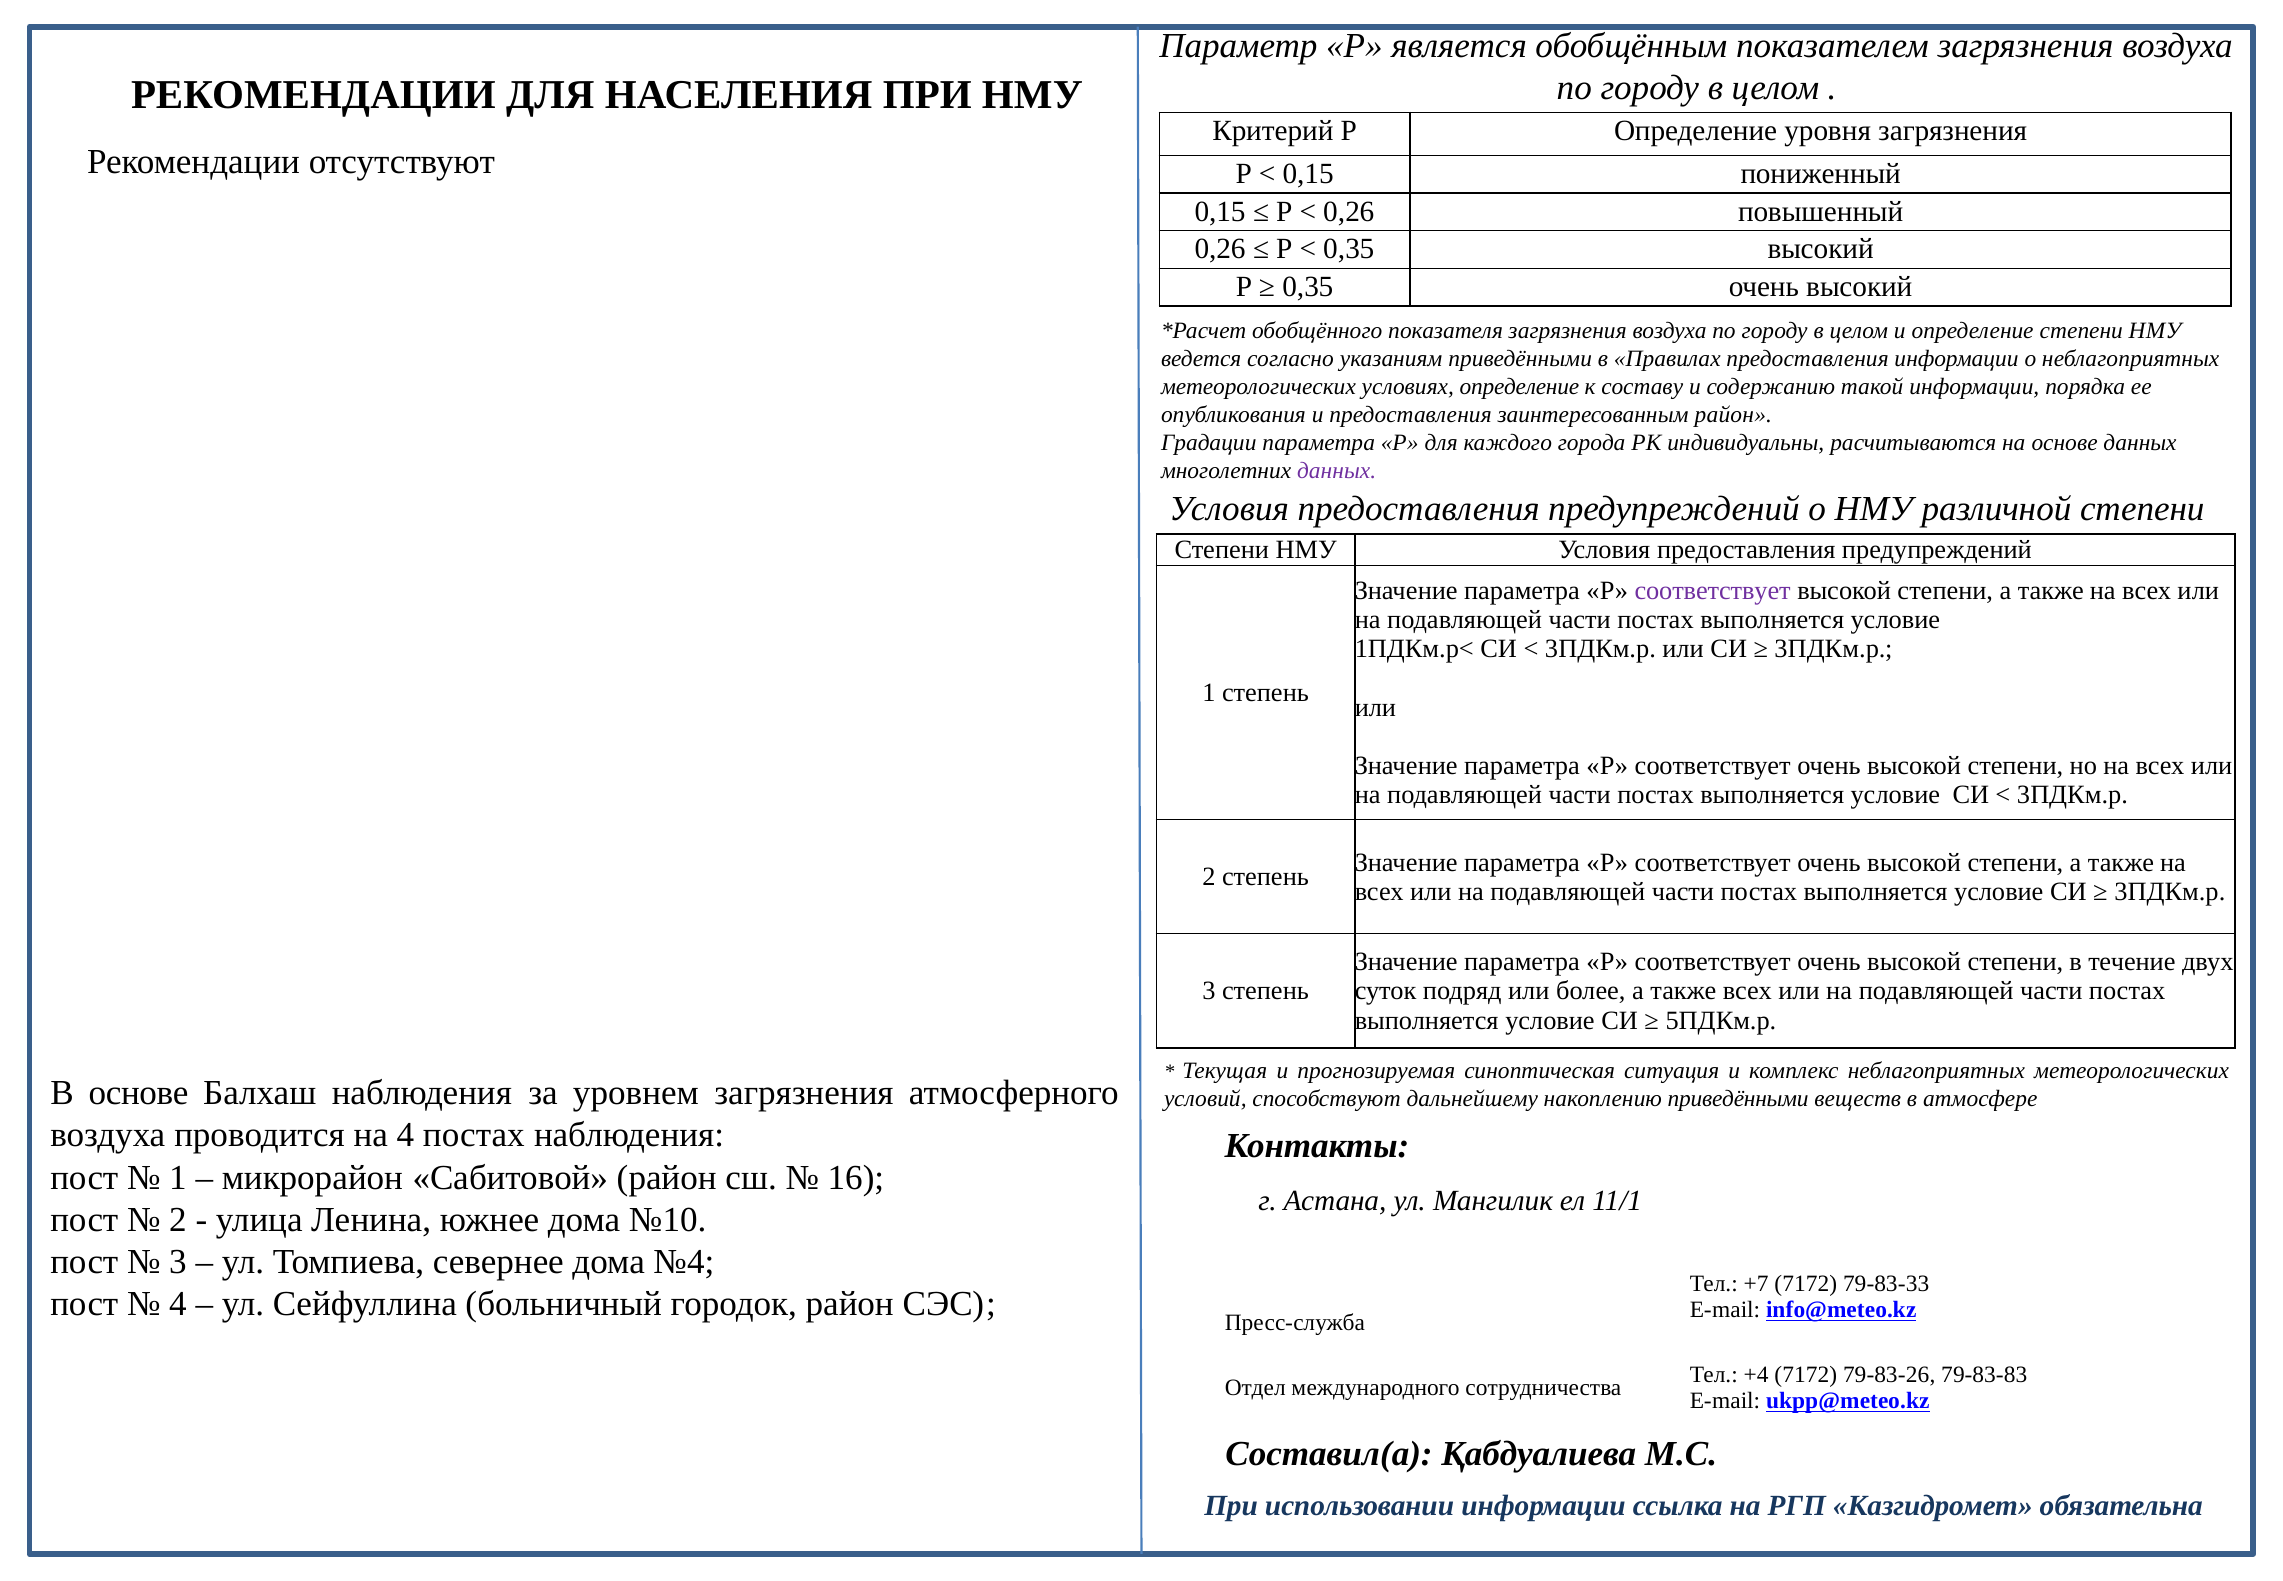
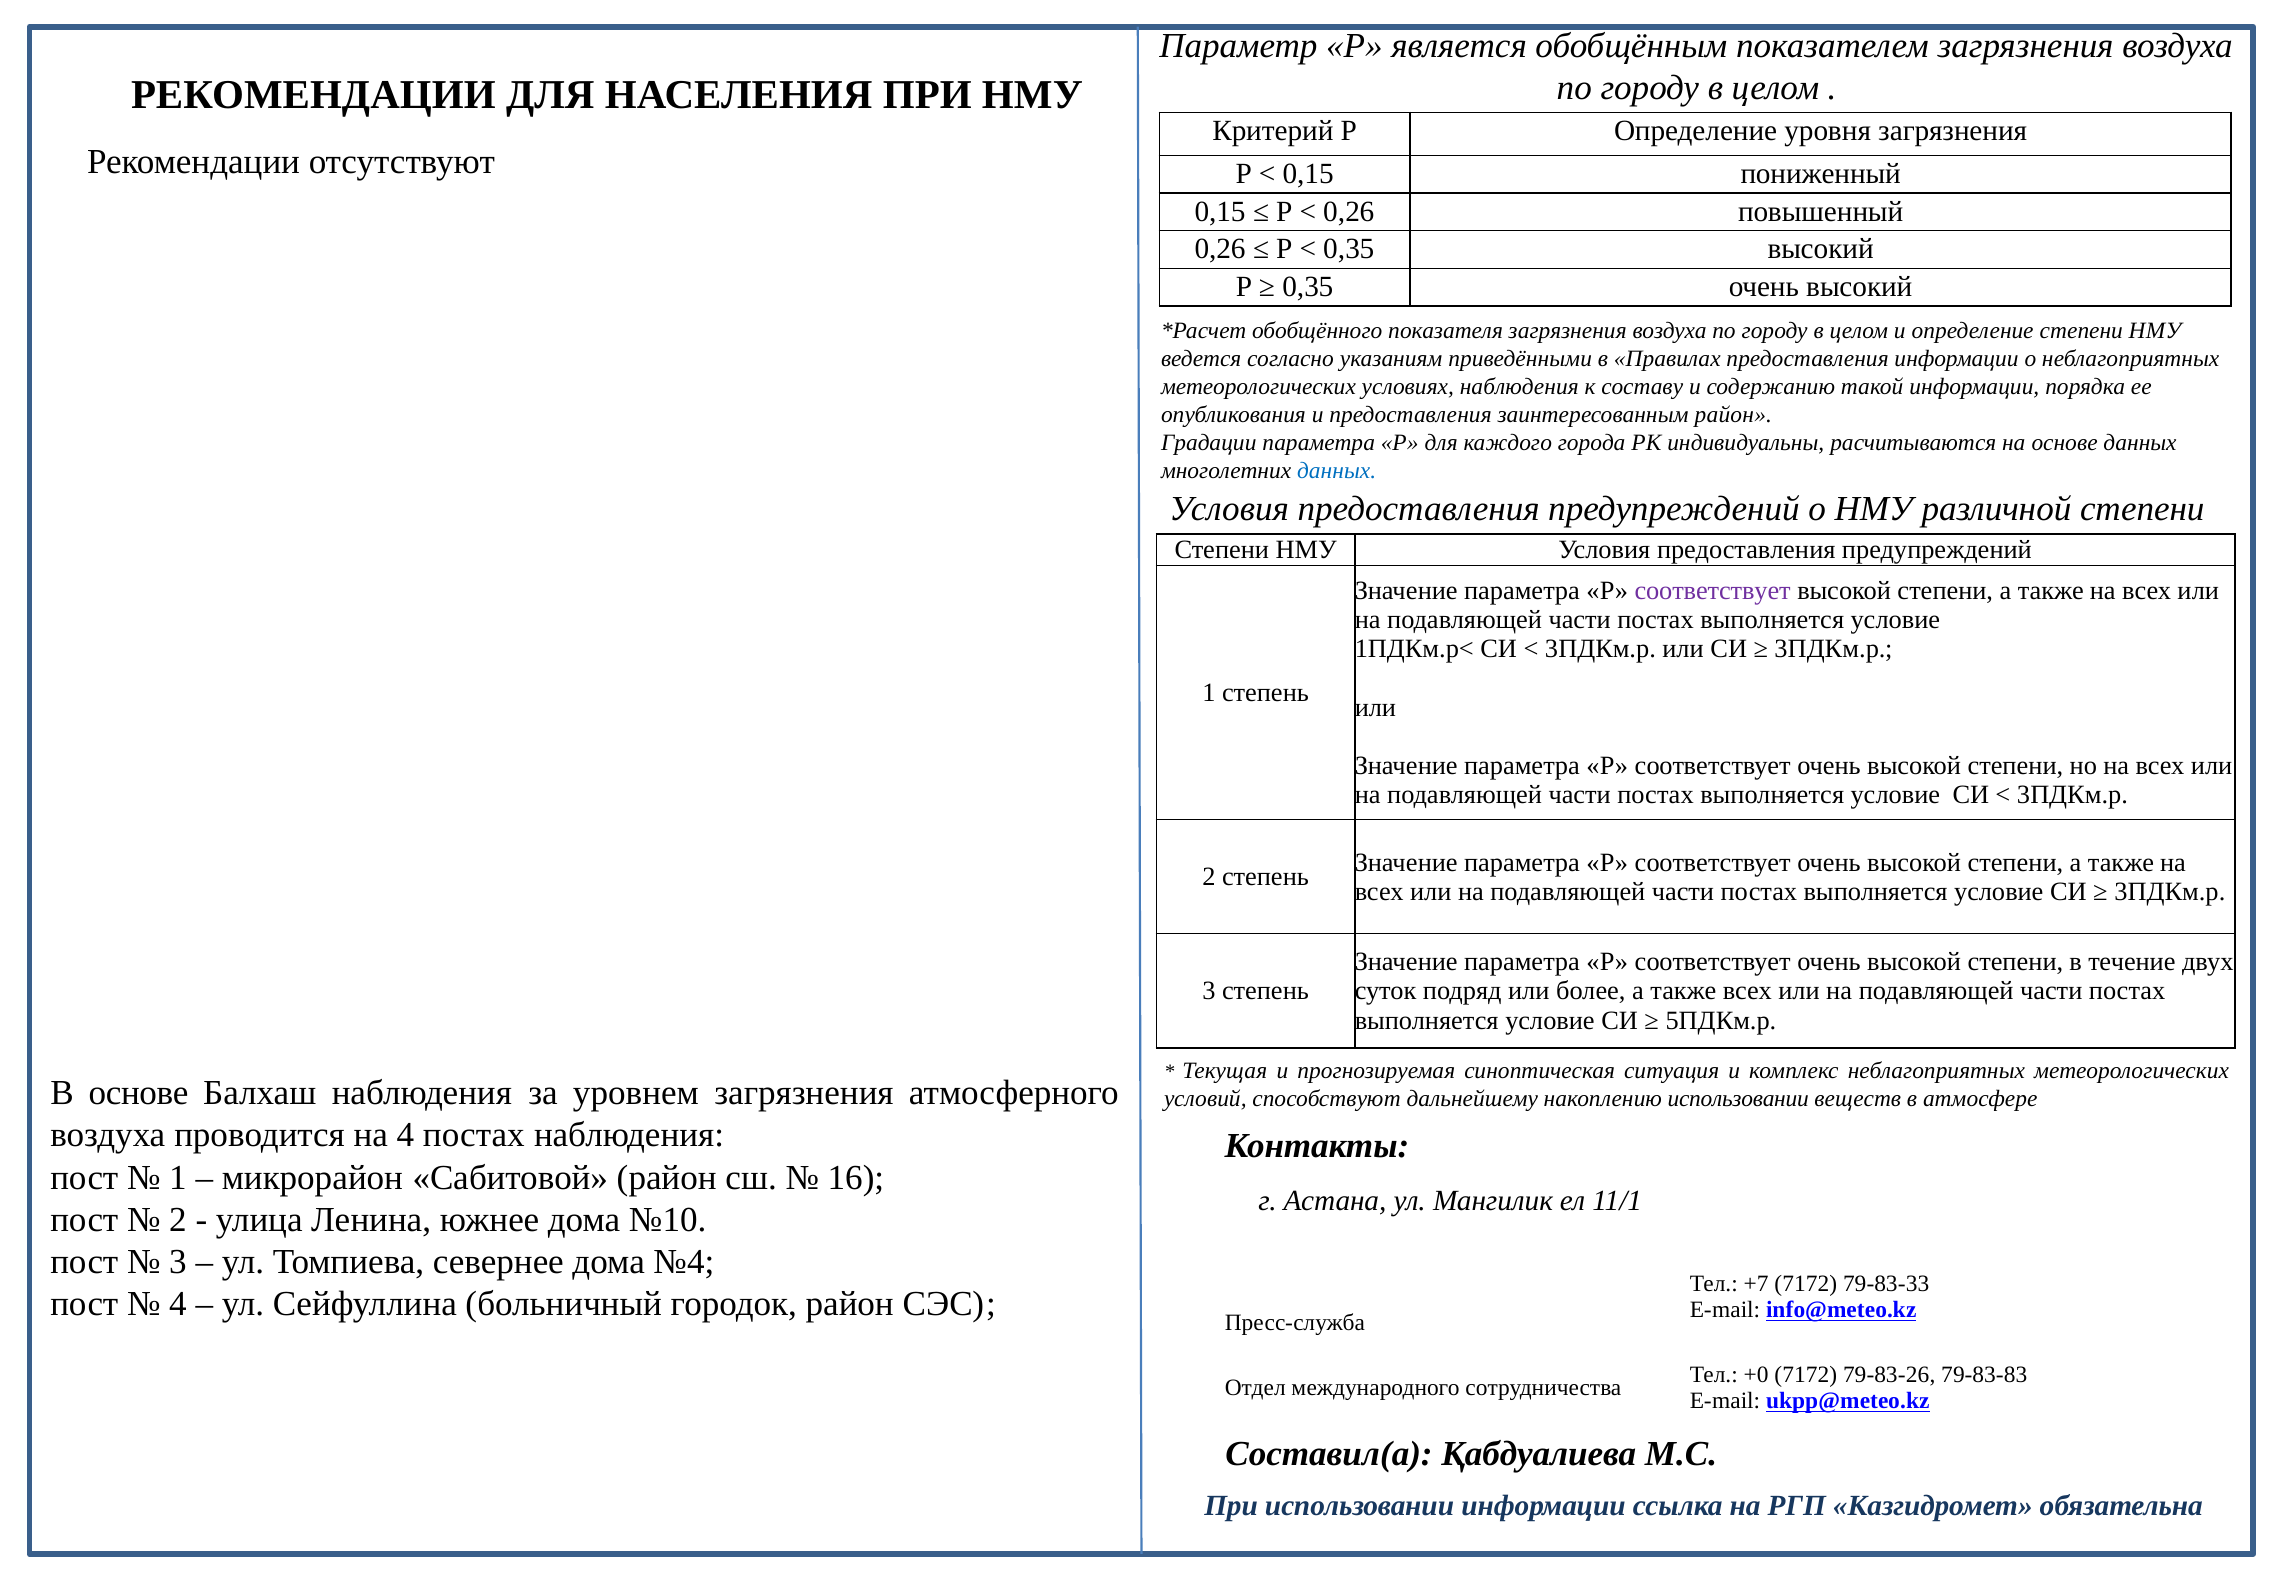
условиях определение: определение -> наблюдения (1519, 387)
данных colour: purple -> blue (1337, 471)
накоплению приведёнными: приведёнными -> использовании (1738, 1099)
+4: +4 -> +0 (1756, 1375)
